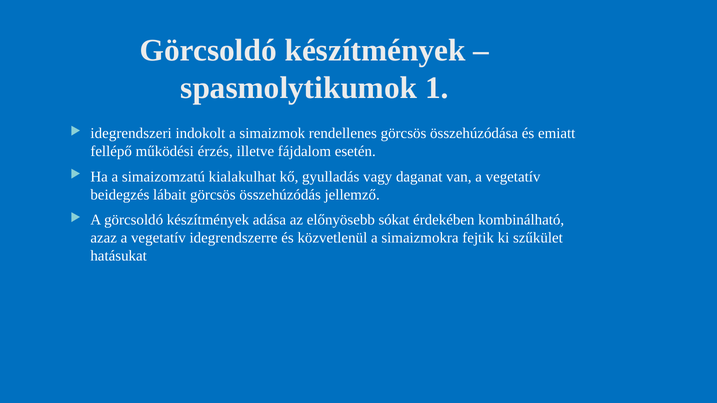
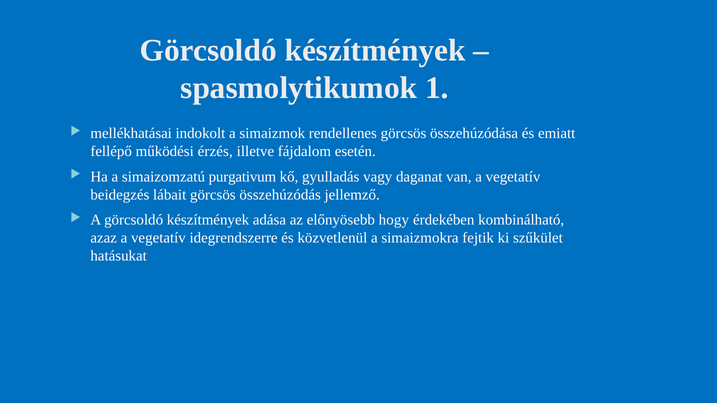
idegrendszeri: idegrendszeri -> mellékhatásai (131, 133)
kialakulhat: kialakulhat -> purgativum (242, 177)
sókat: sókat -> hogy (394, 220)
